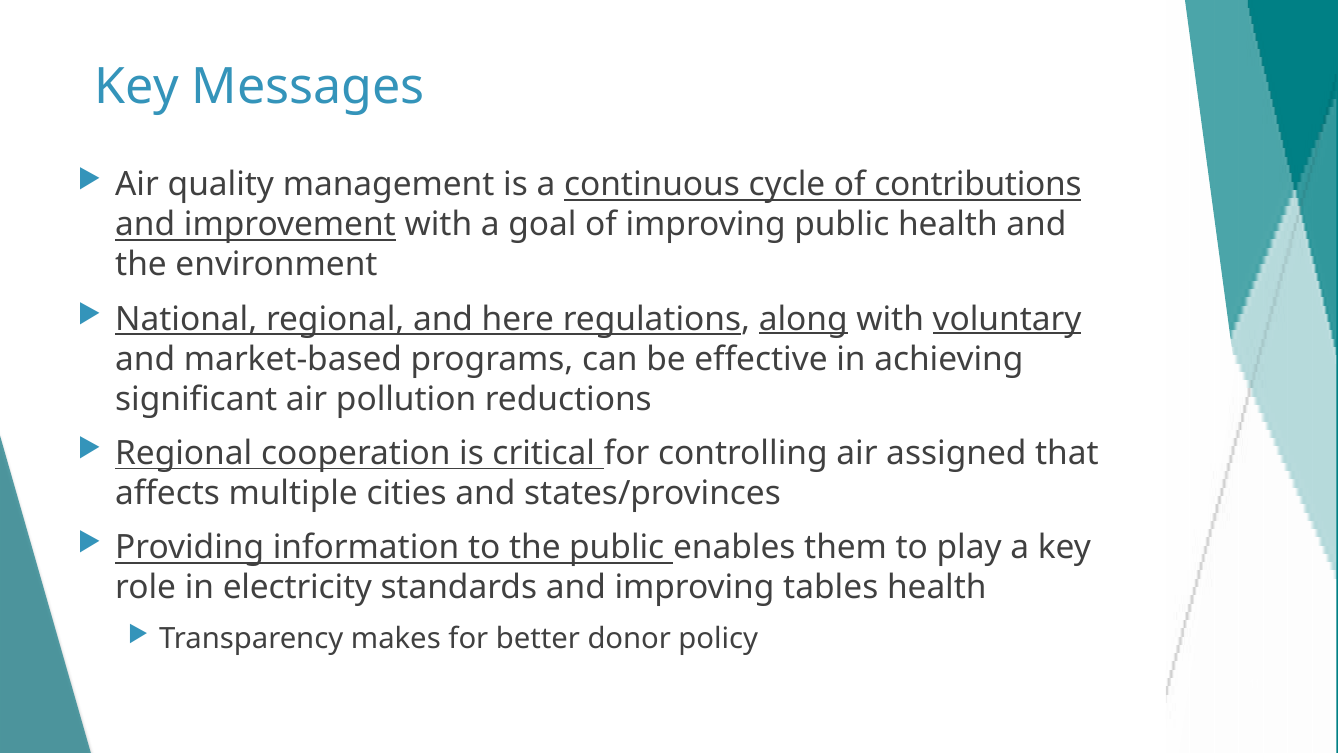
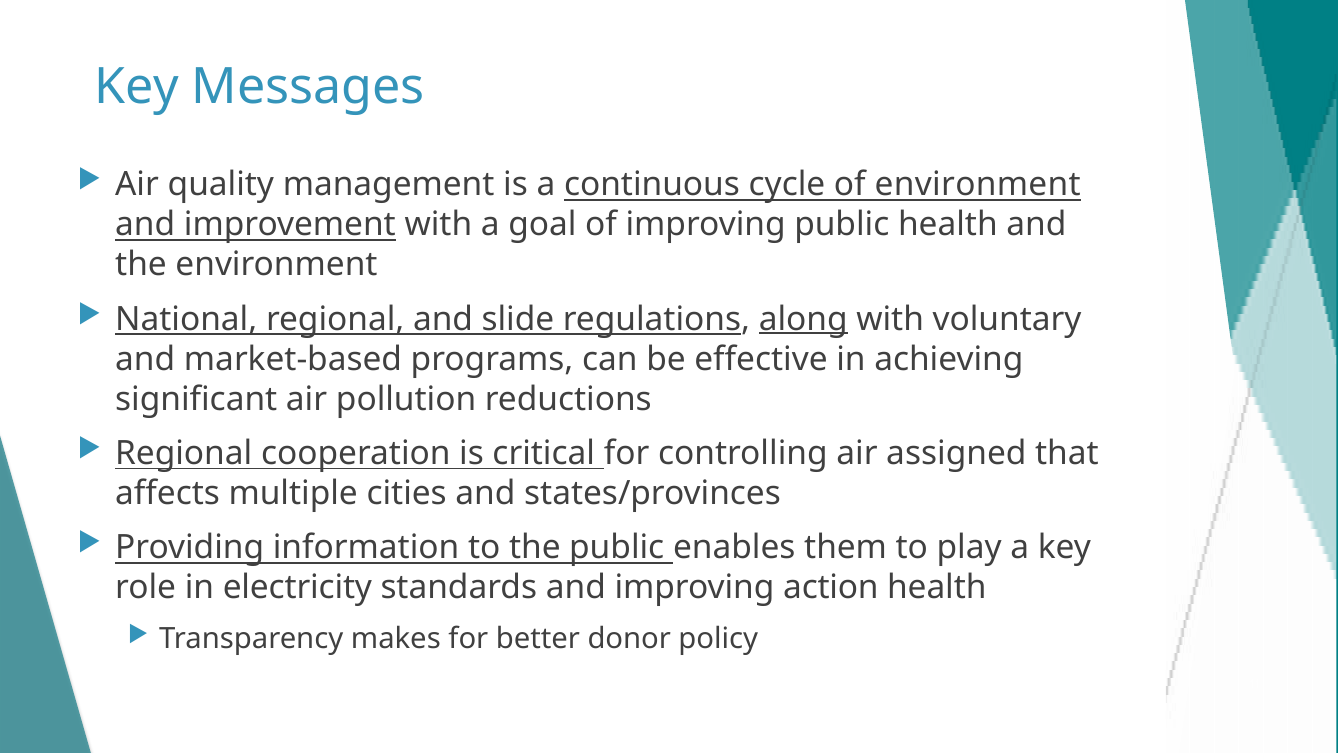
of contributions: contributions -> environment (978, 184)
here: here -> slide (518, 319)
voluntary underline: present -> none (1007, 319)
tables: tables -> action (831, 588)
